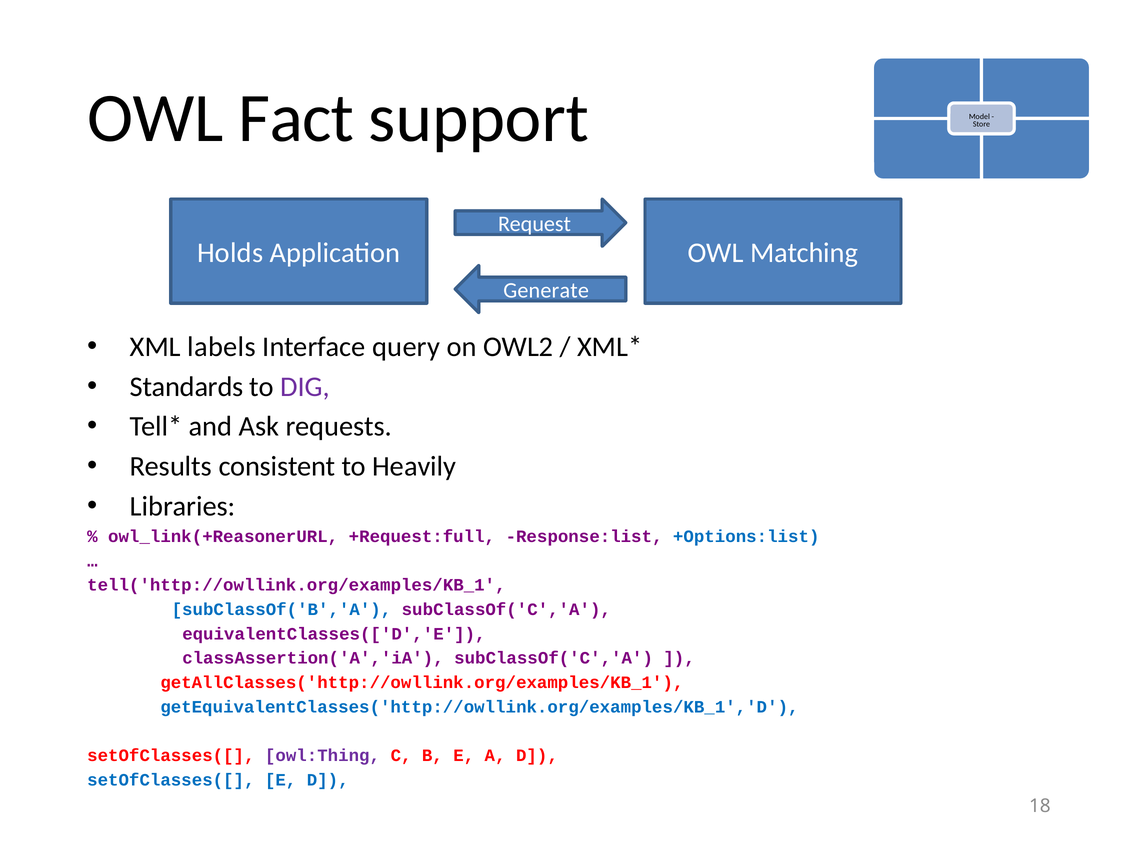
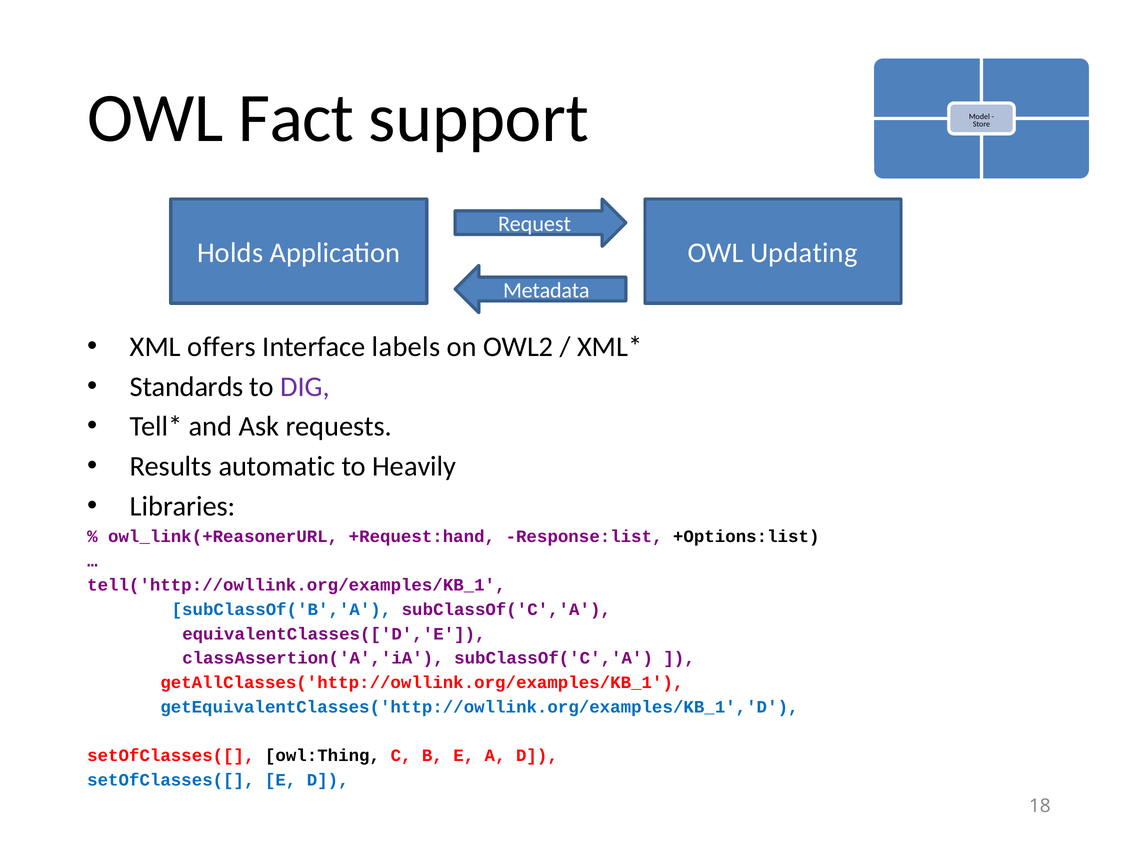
Matching: Matching -> Updating (804, 253)
Generate: Generate -> Metadata (546, 291)
labels: labels -> offers (222, 347)
Interface query: query -> labels (406, 347)
consistent: consistent -> automatic (277, 467)
+Request:full: +Request:full -> +Request:hand (422, 537)
+Options:list colour: blue -> black (746, 537)
owl:Thing colour: purple -> black (322, 756)
